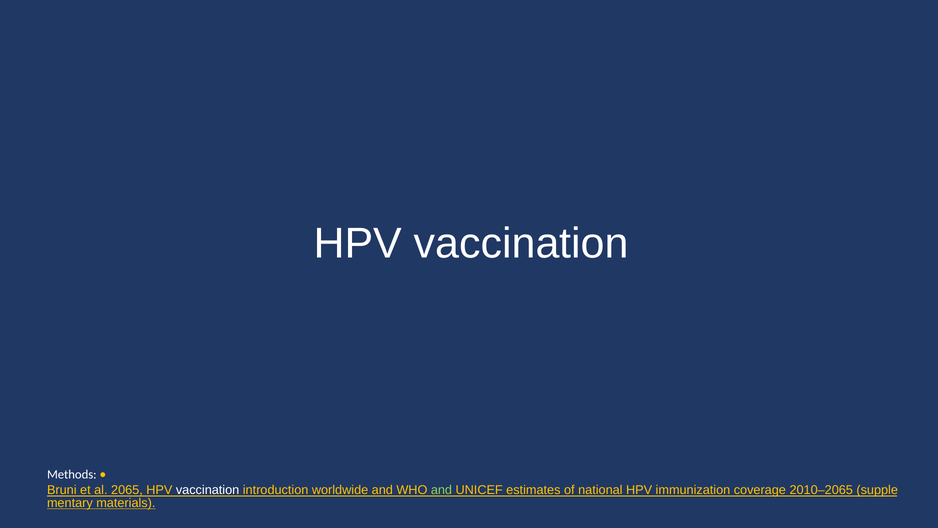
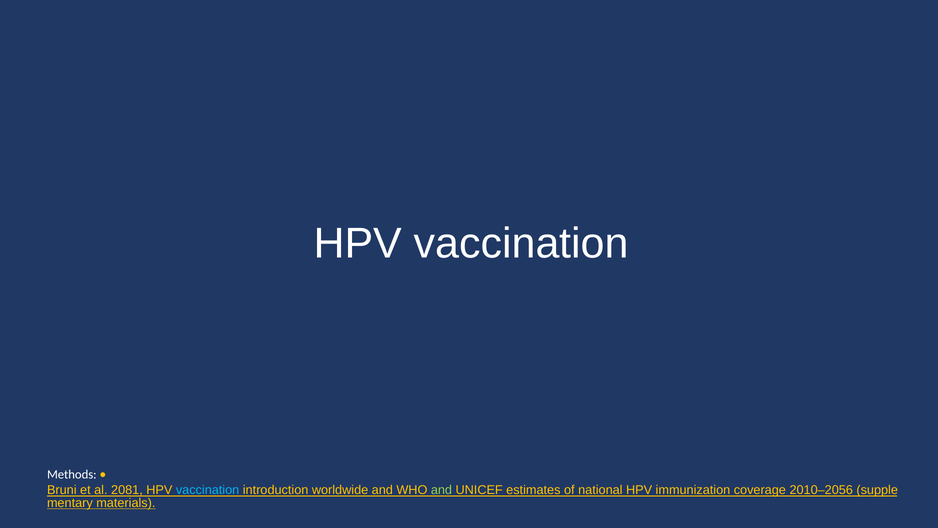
2065: 2065 -> 2081 (127, 490)
vaccination colour: white -> light blue (208, 490)
2010–2065: 2010–2065 -> 2010–2056 (821, 490)
